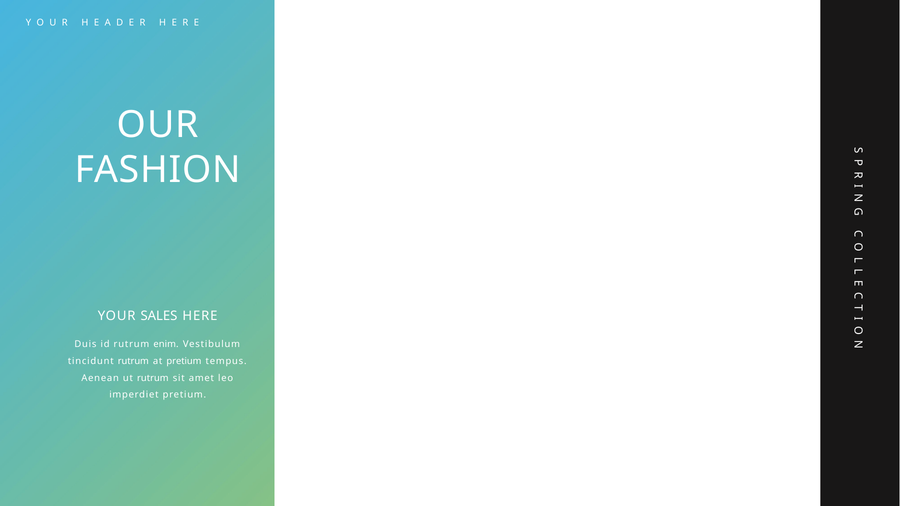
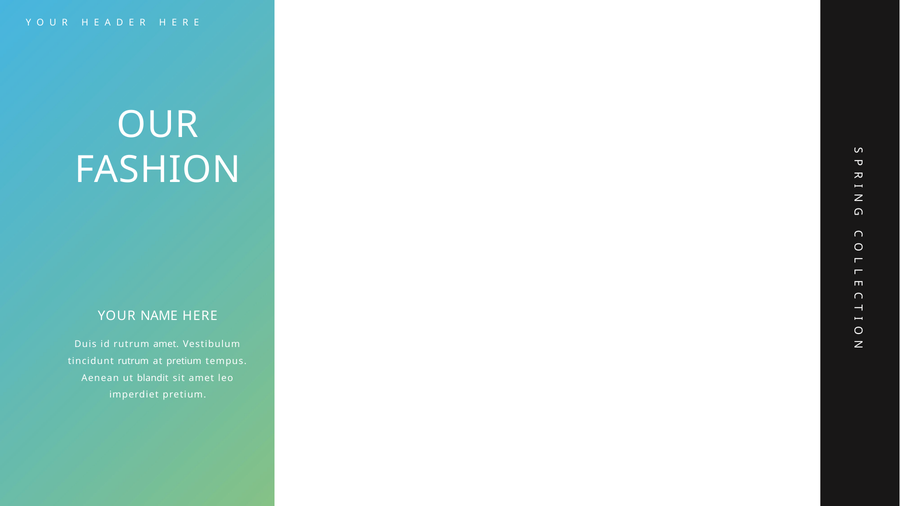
SALES: SALES -> NAME (159, 316)
rutrum enim: enim -> amet (166, 344)
ut rutrum: rutrum -> blandit (153, 378)
